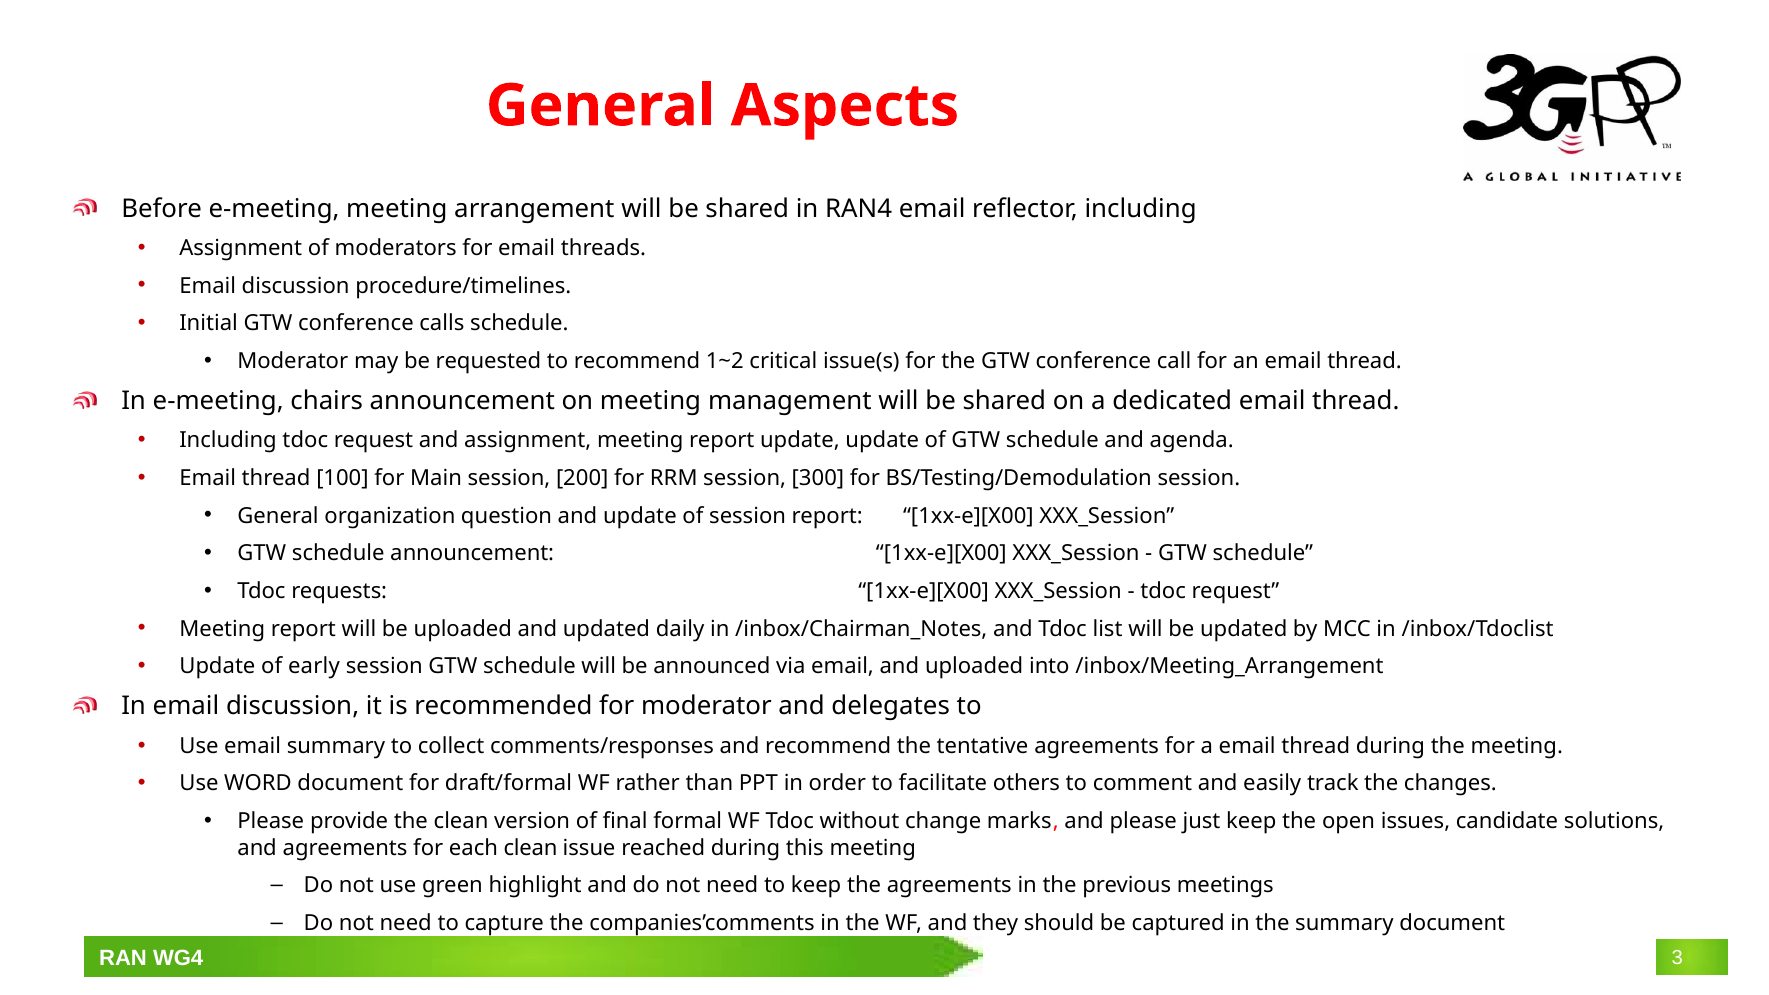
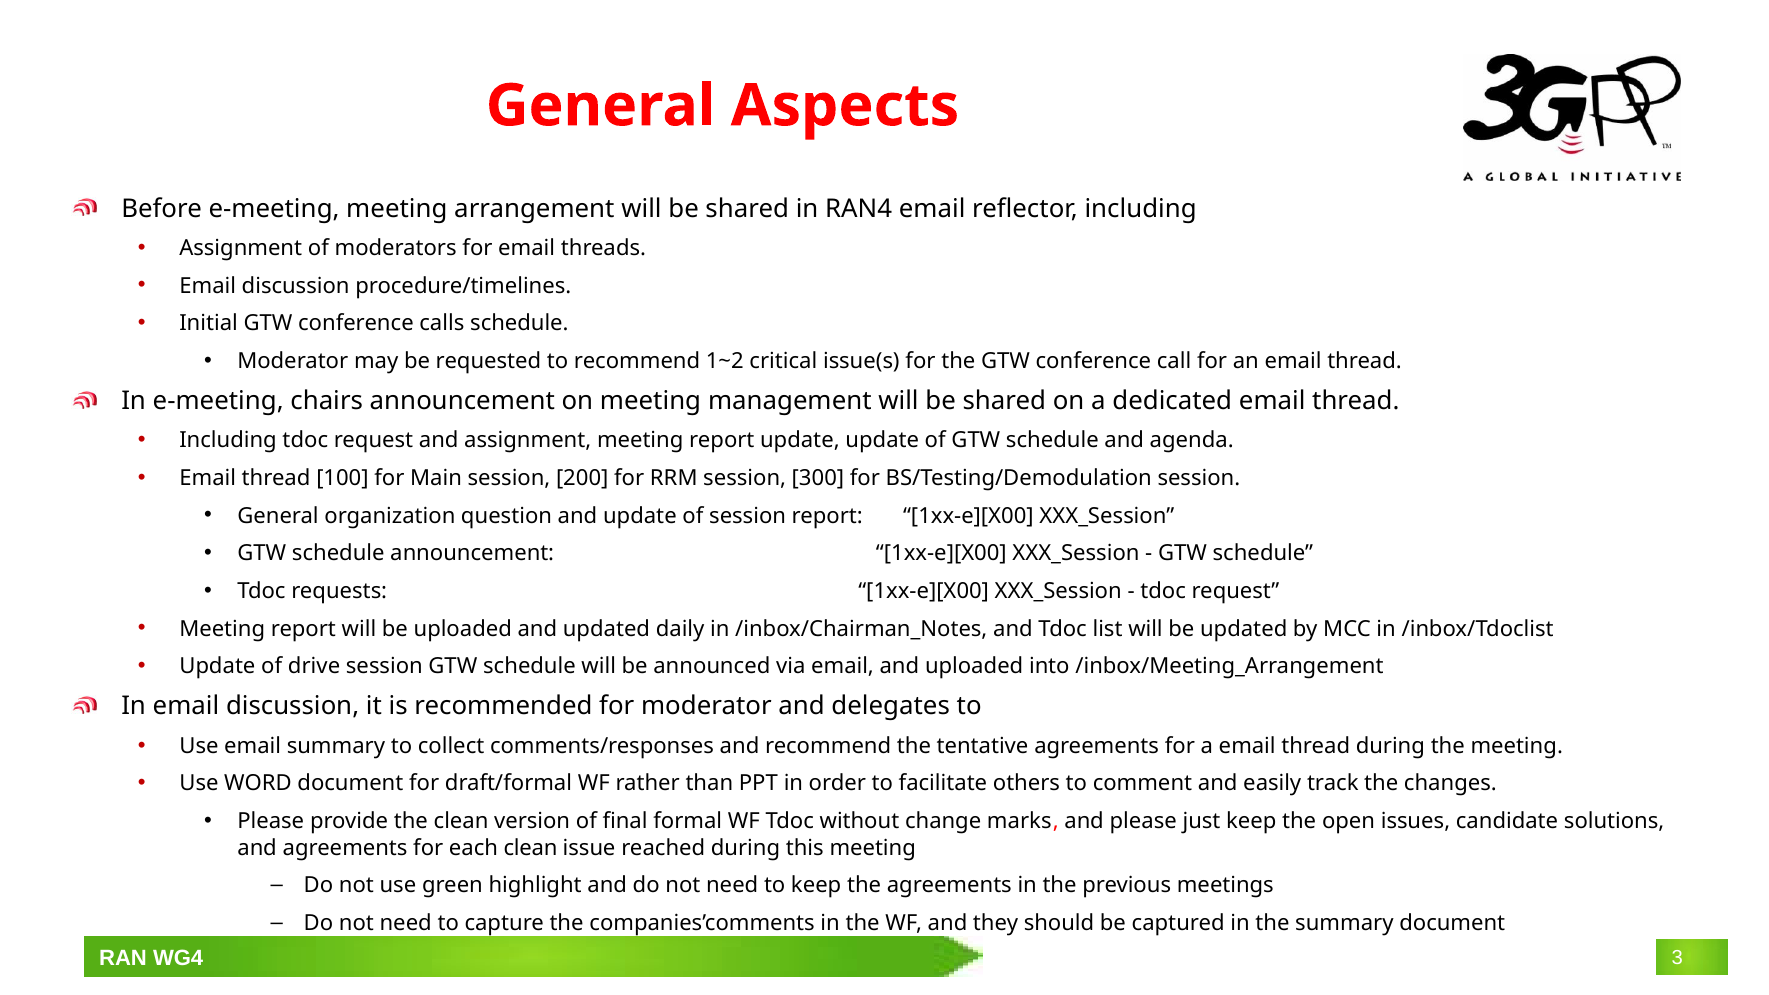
early: early -> drive (314, 666)
